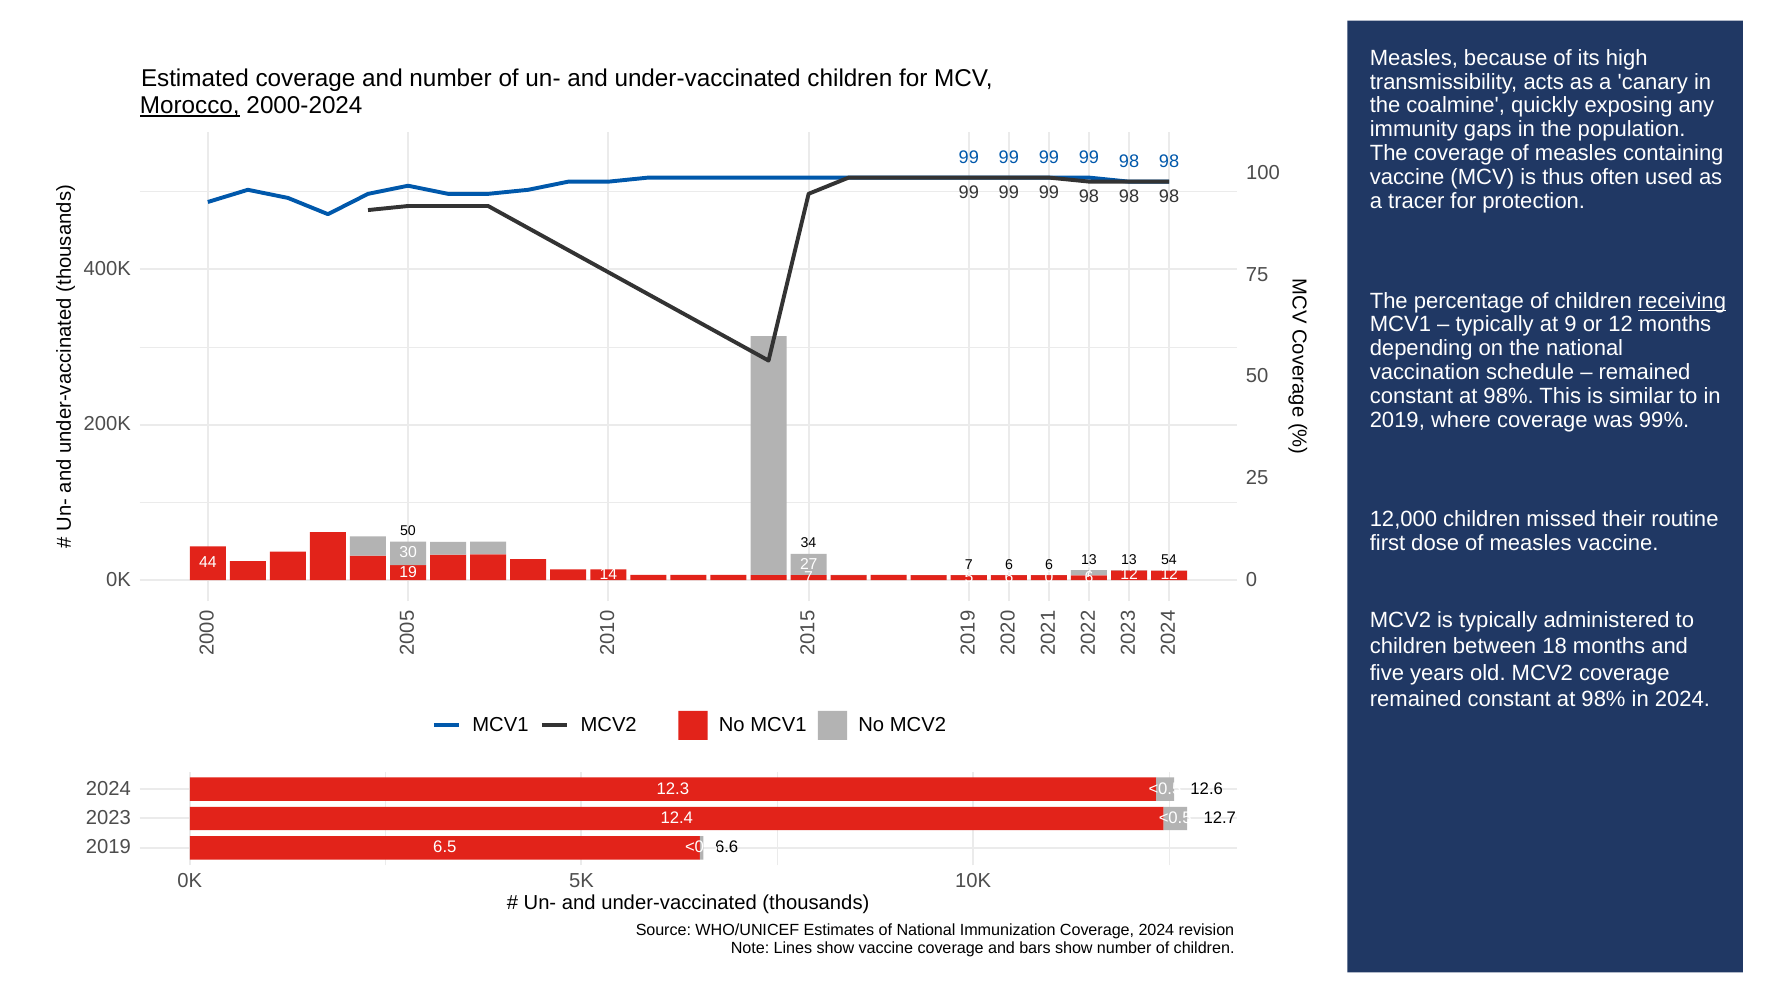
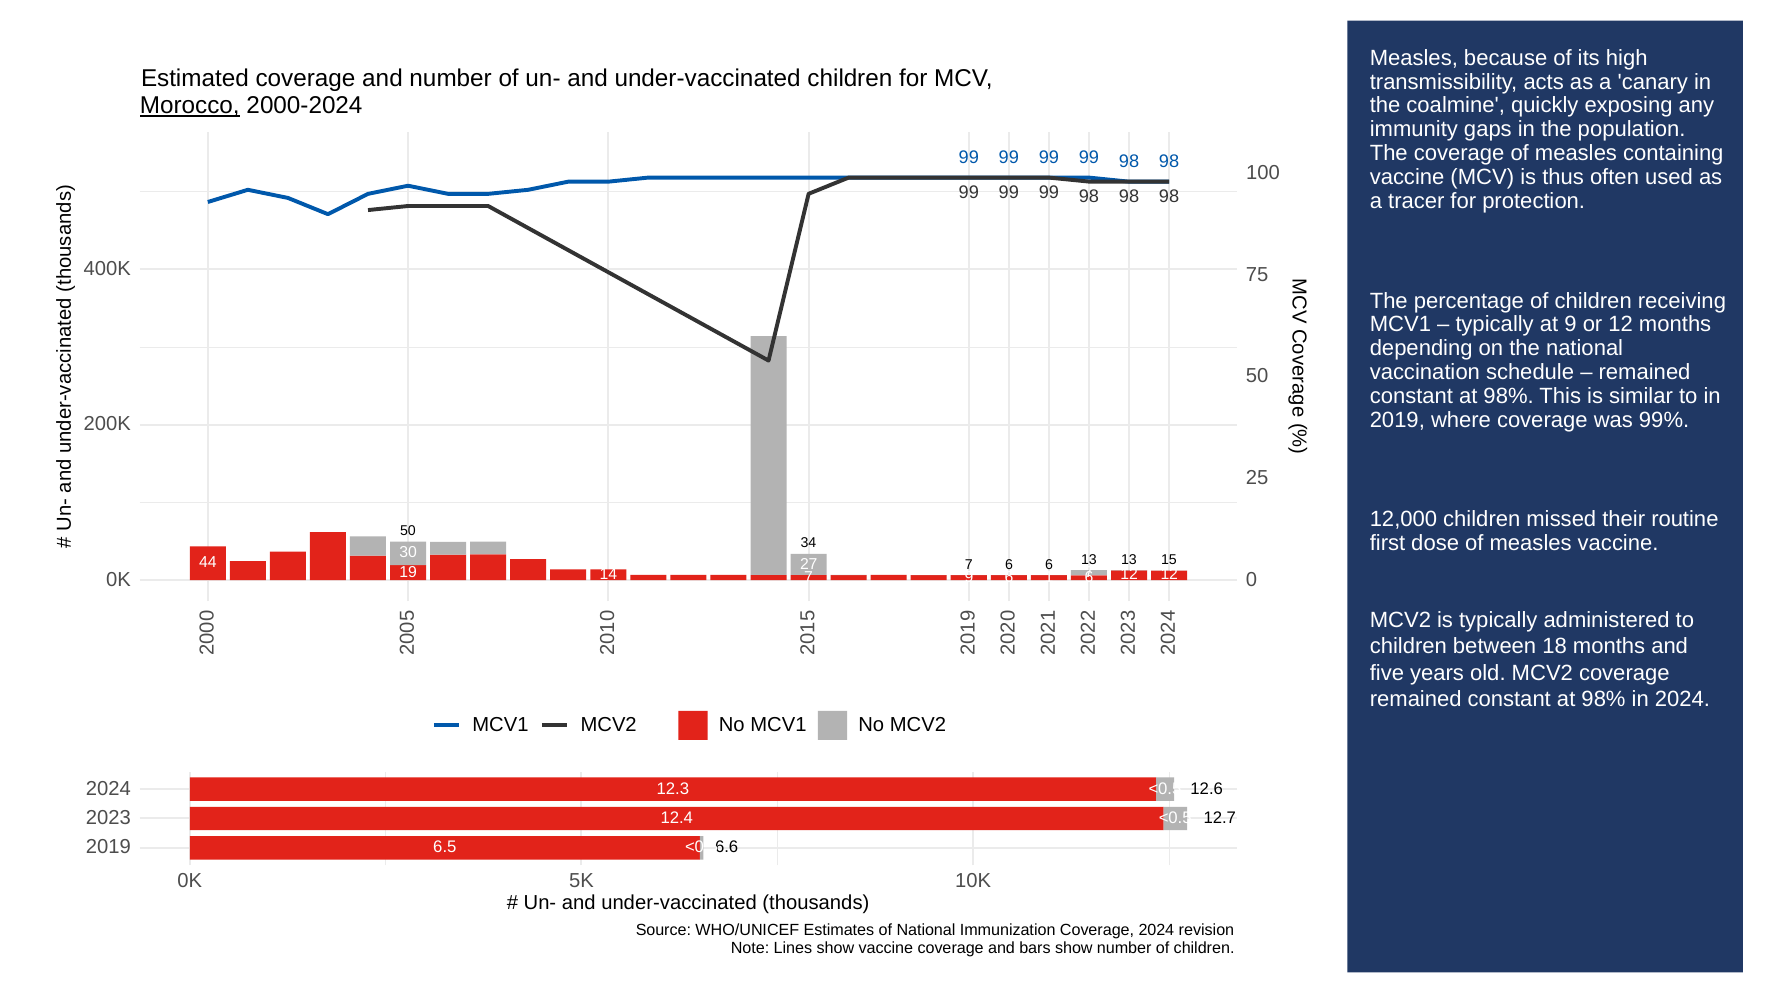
receiving underline: present -> none (1682, 301)
54: 54 -> 15 (1169, 560)
7 5: 5 -> 9 (969, 577)
6 0: 0 -> 1 (1049, 577)
